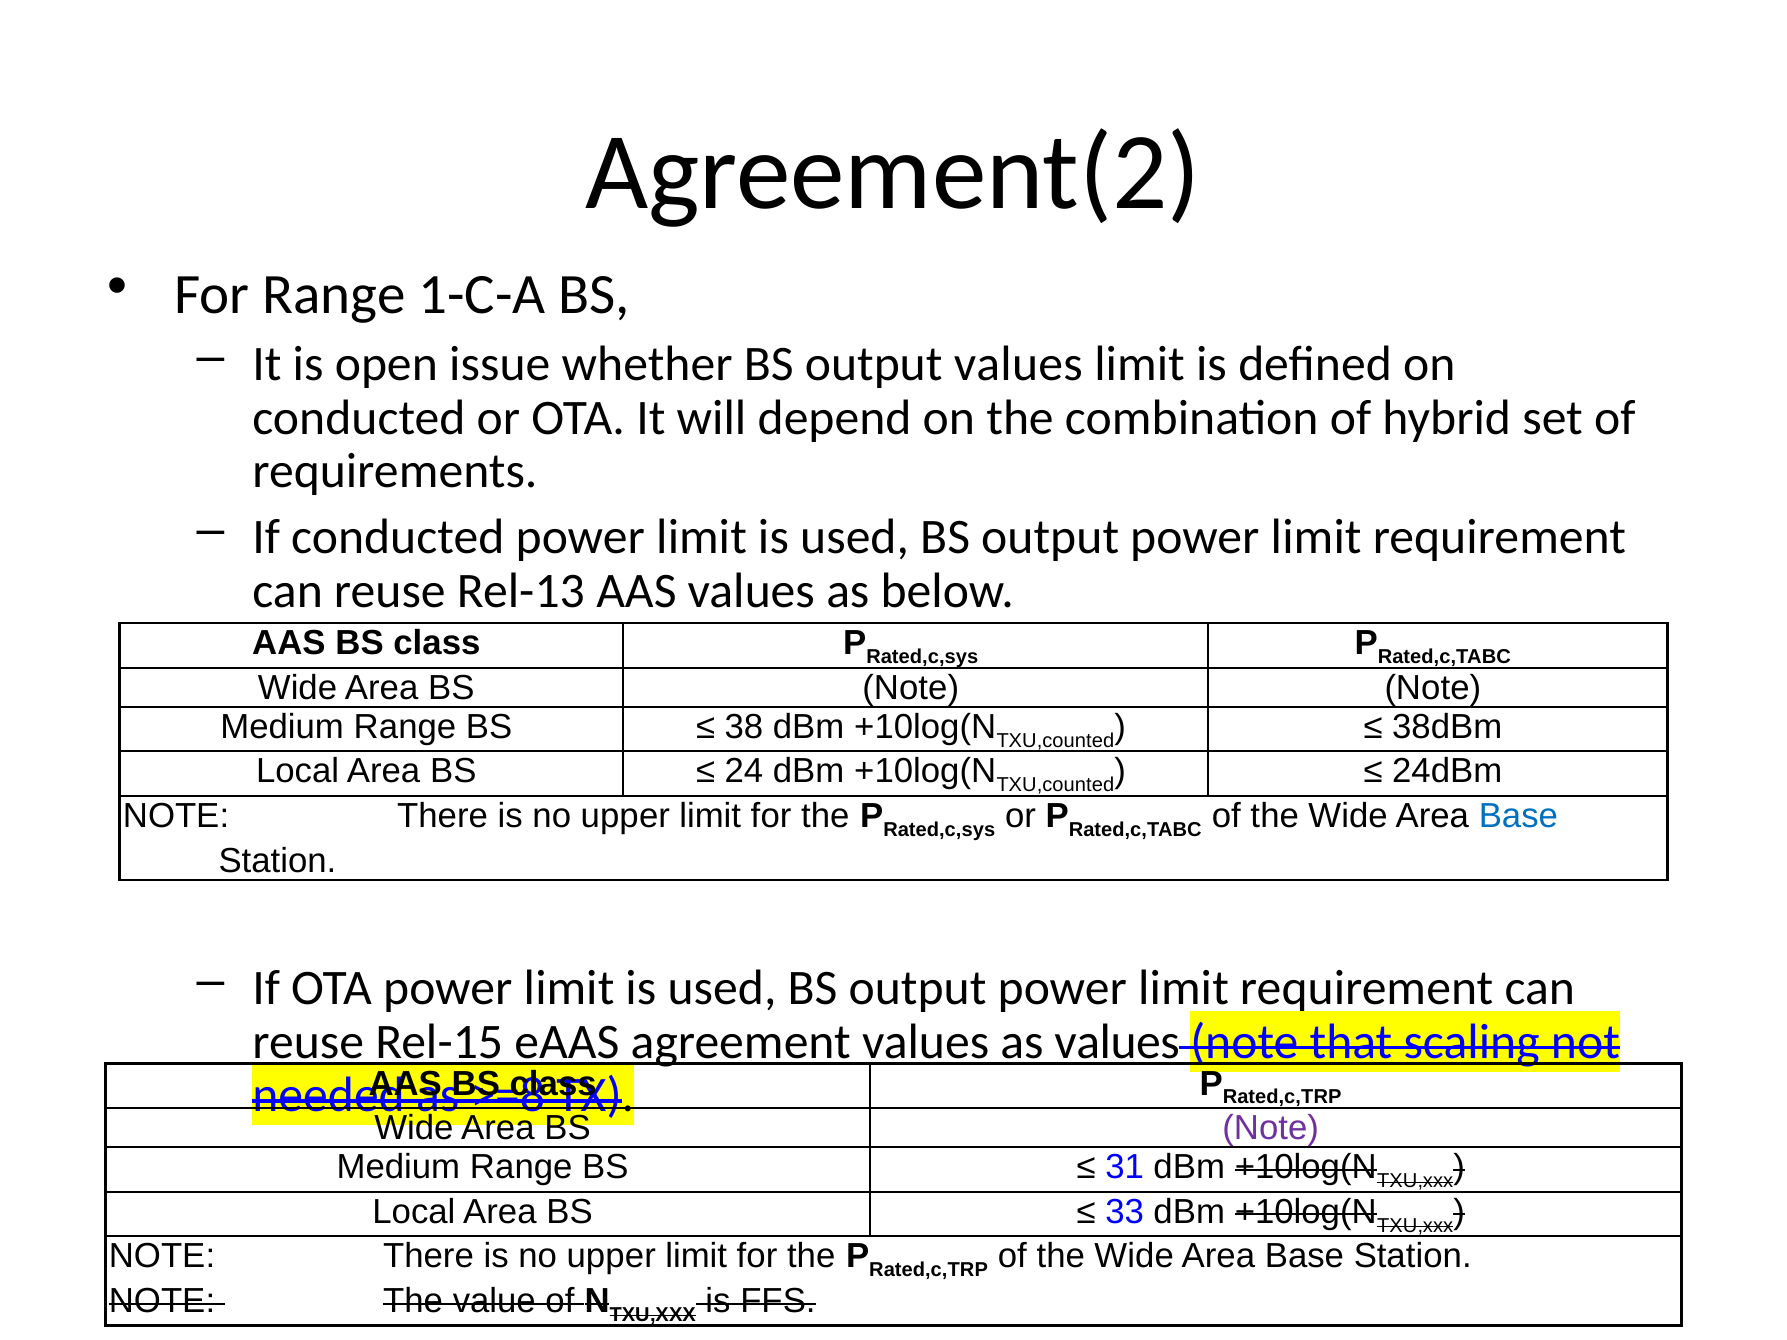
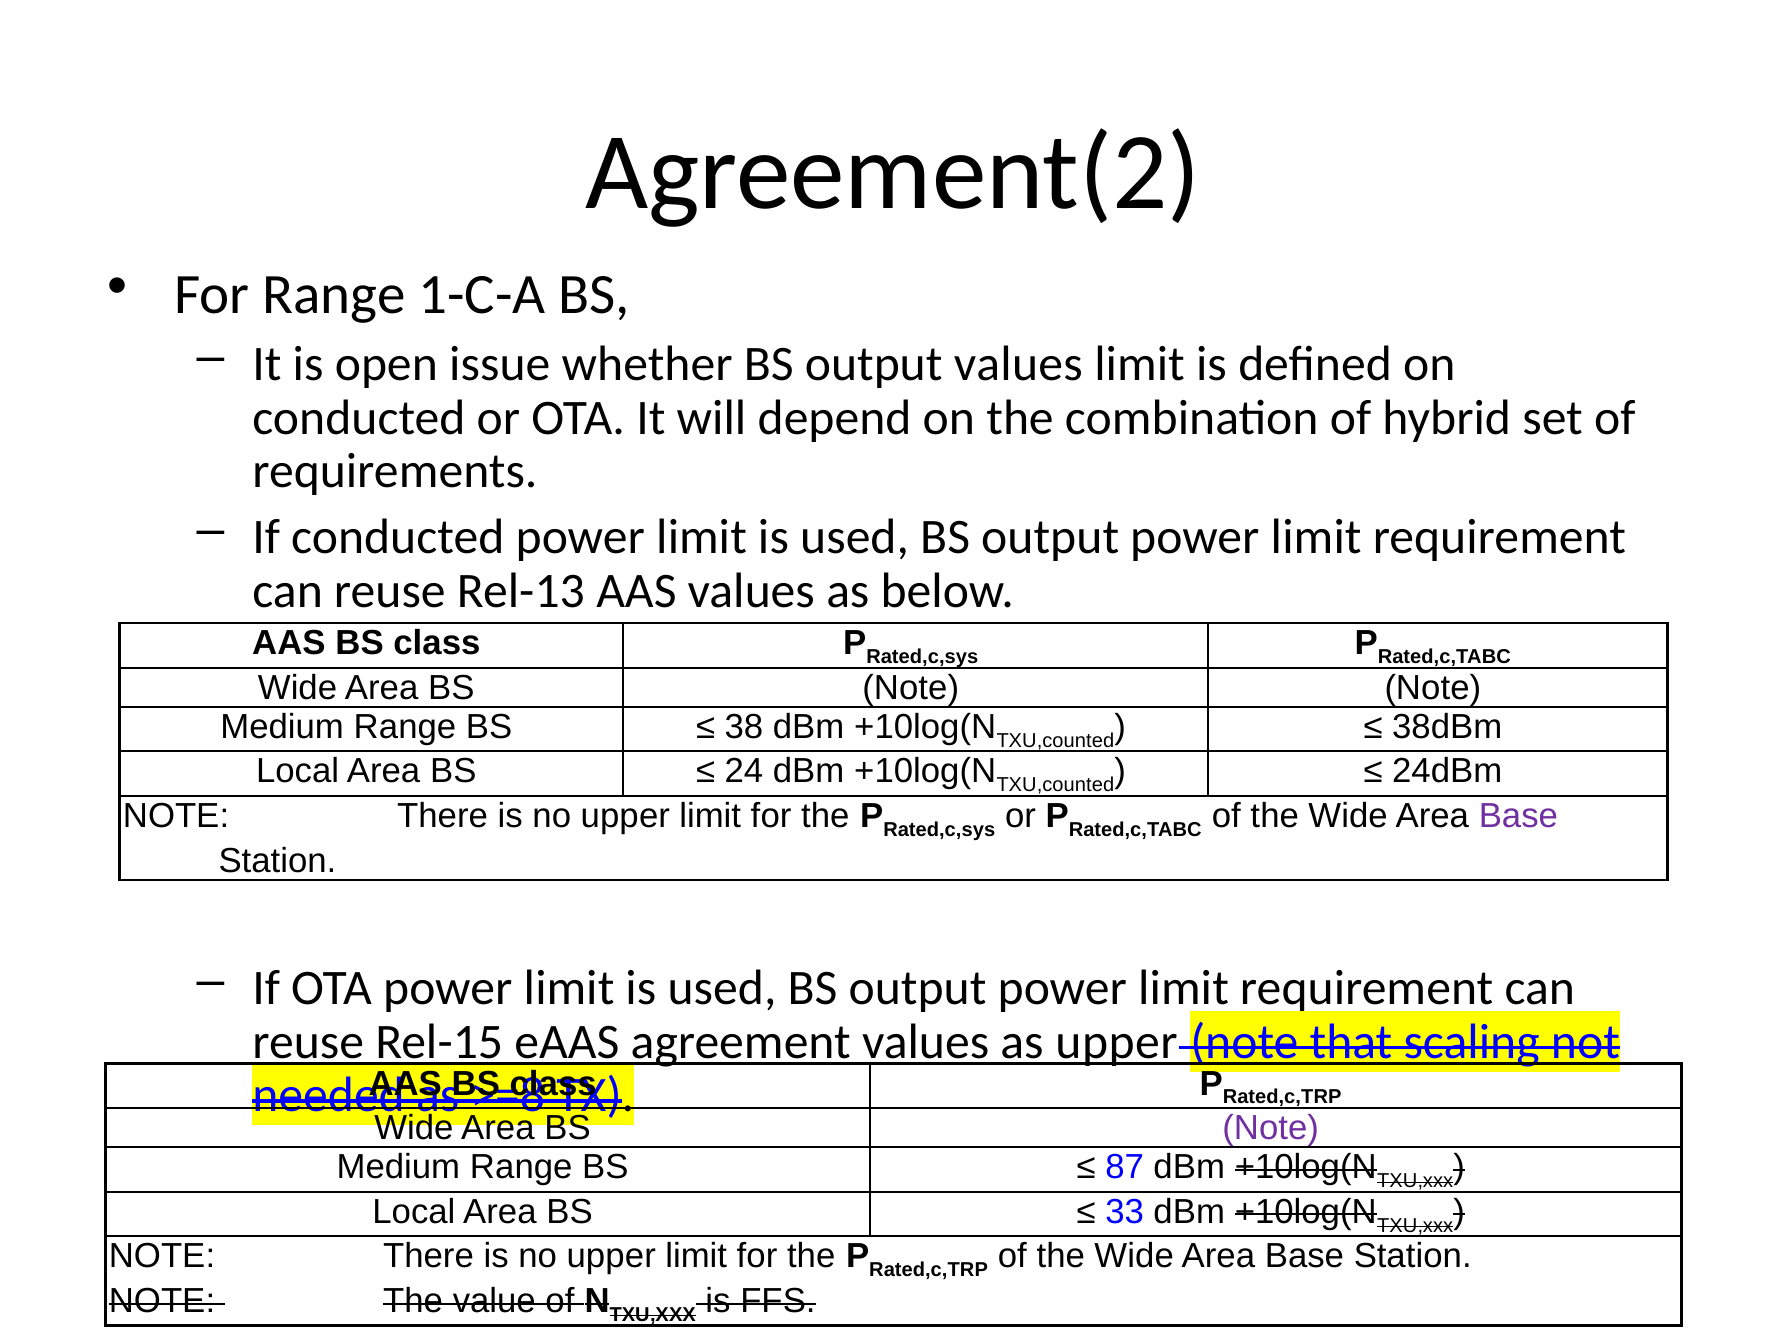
Base colour: blue -> purple (1518, 816)
as values: values -> upper (1117, 1042)
31: 31 -> 87 (1125, 1168)
